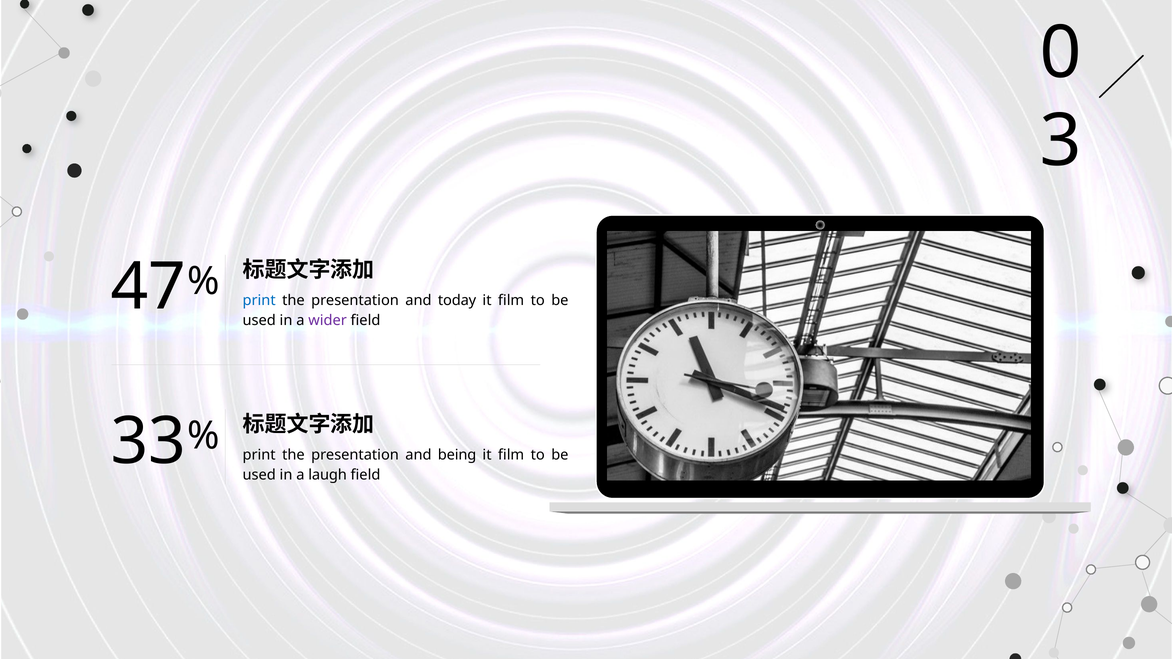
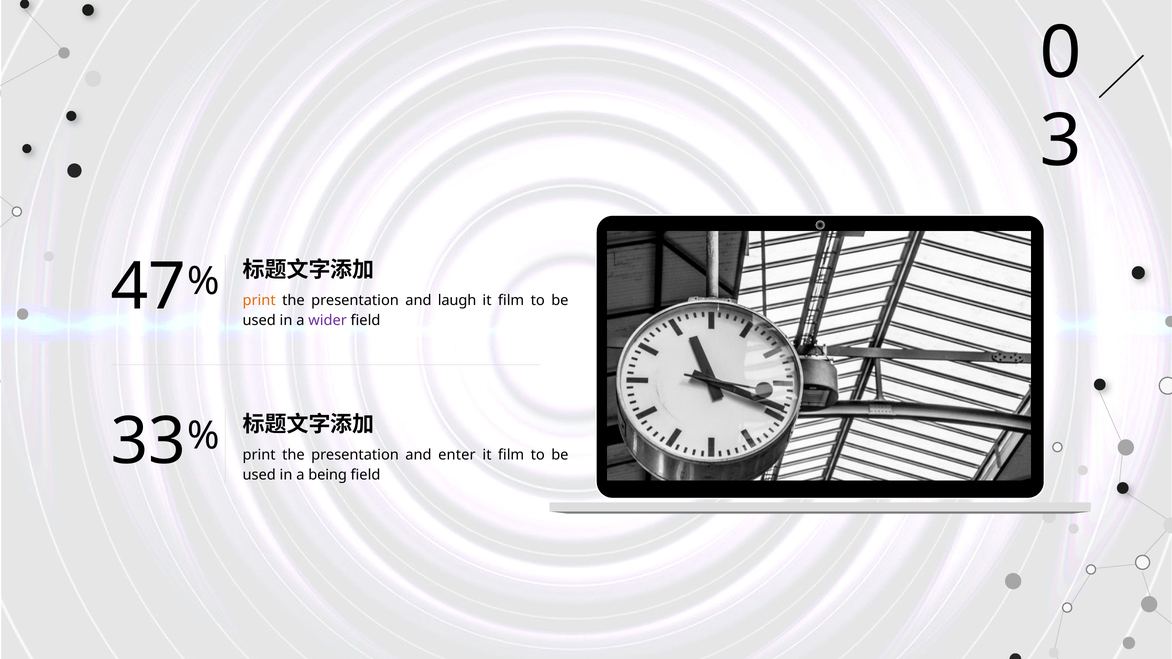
print colour: blue -> orange (259, 300)
today: today -> laugh (457, 300)
being: being -> enter (457, 455)
laugh: laugh -> being (328, 475)
